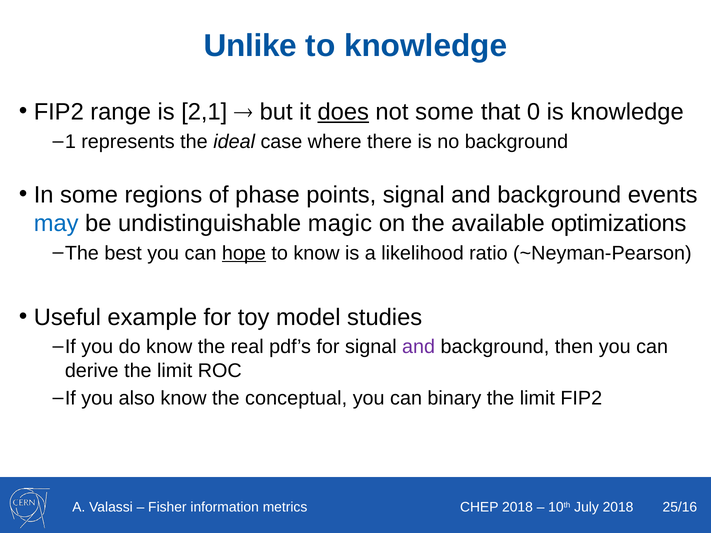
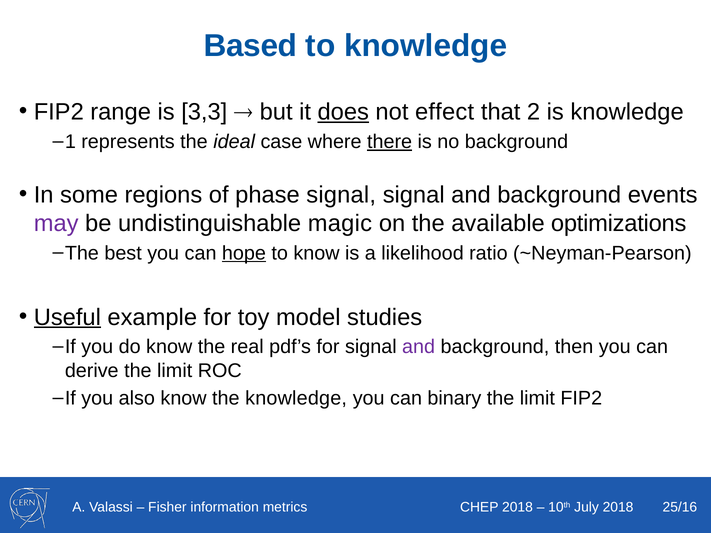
Unlike: Unlike -> Based (250, 46)
2,1: 2,1 -> 3,3 (204, 112)
not some: some -> effect (445, 112)
0: 0 -> 2 (534, 112)
there underline: none -> present (390, 142)
phase points: points -> signal (341, 195)
may colour: blue -> purple (56, 223)
Useful underline: none -> present (67, 317)
the conceptual: conceptual -> knowledge (296, 398)
